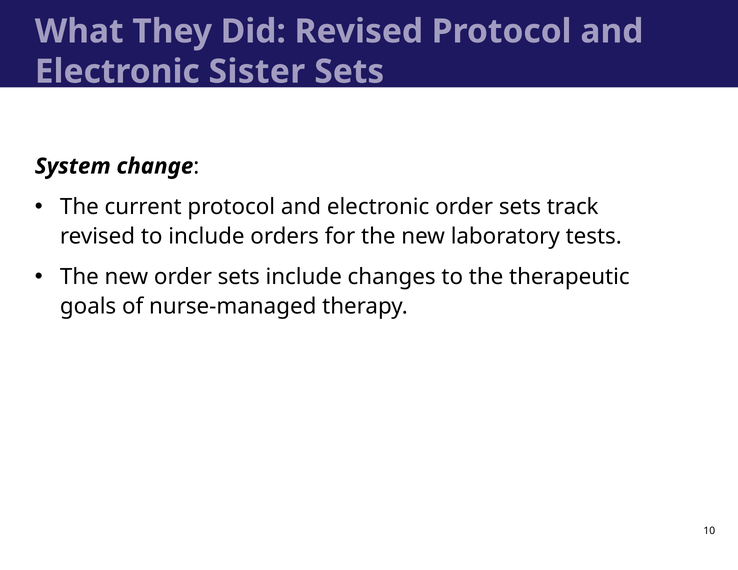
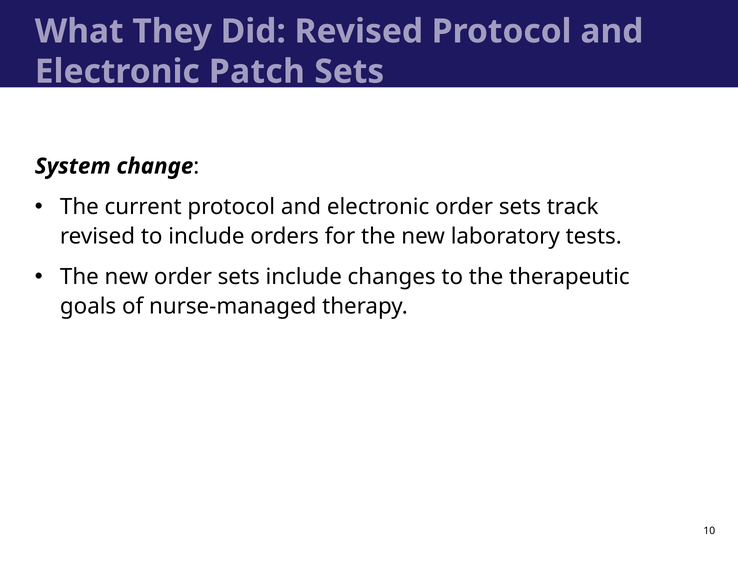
Sister: Sister -> Patch (257, 72)
